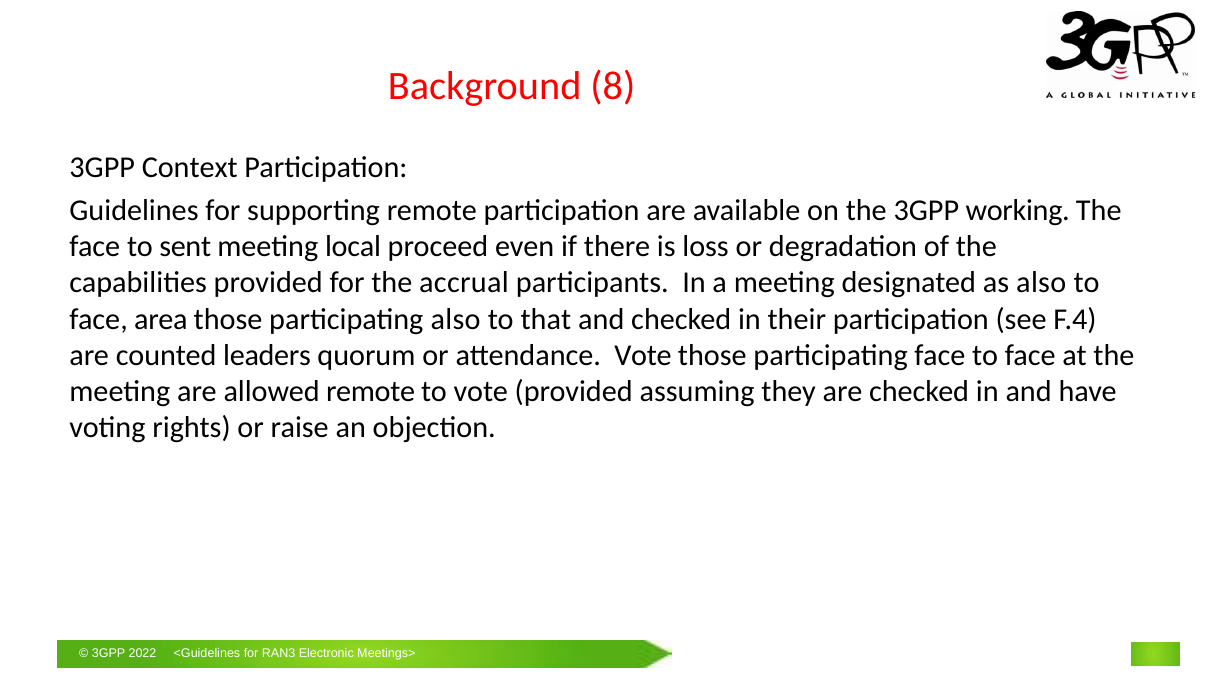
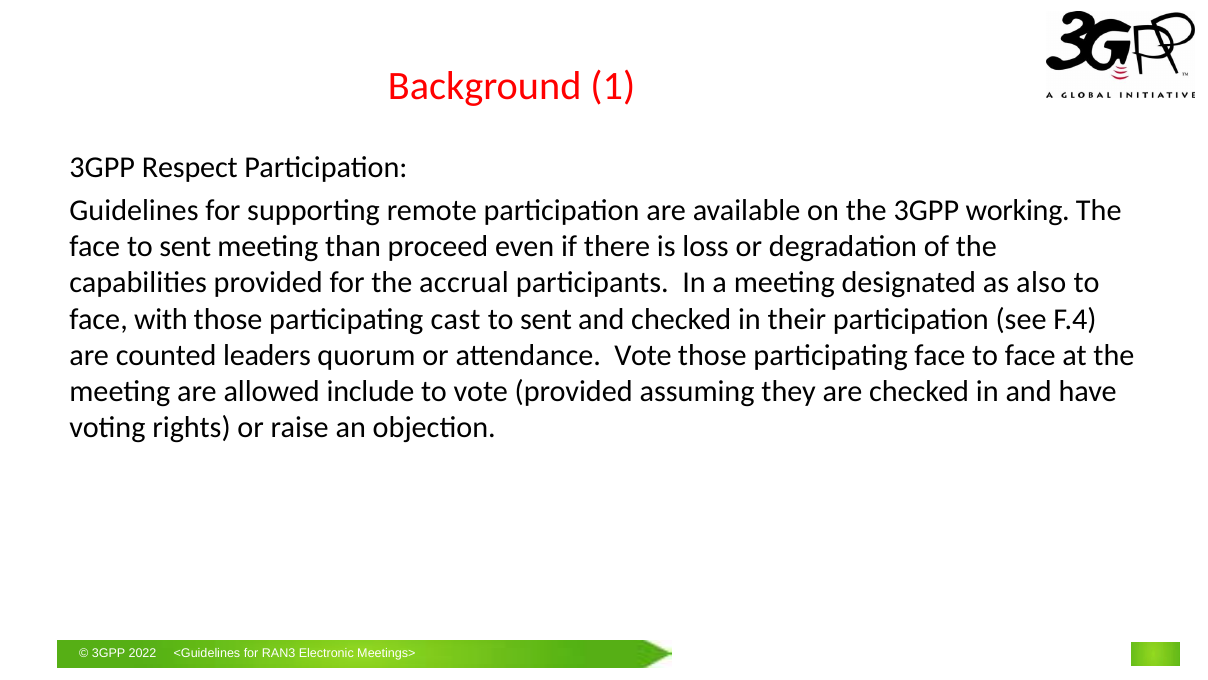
8: 8 -> 1 (613, 87)
Context: Context -> Respect (190, 168)
local: local -> than (353, 246)
area: area -> with (161, 319)
participating also: also -> cast (456, 319)
that: that -> sent (546, 319)
allowed remote: remote -> include (371, 391)
